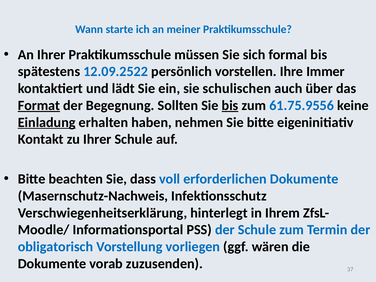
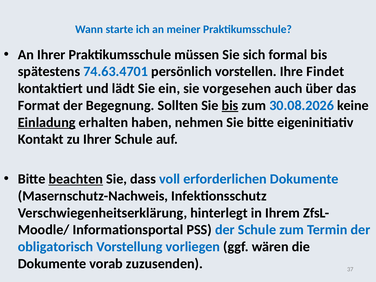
12.09.2522: 12.09.2522 -> 74.63.4701 (116, 72)
Immer: Immer -> Findet (325, 72)
schulischen: schulischen -> vorgesehen (237, 88)
Format underline: present -> none (39, 105)
61.75.9556: 61.75.9556 -> 30.08.2026 (302, 105)
beachten underline: none -> present (76, 179)
